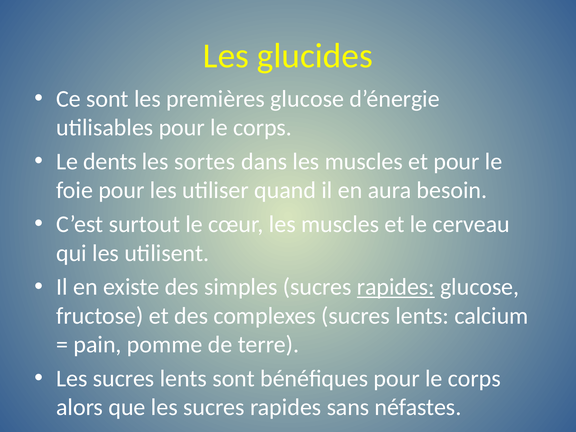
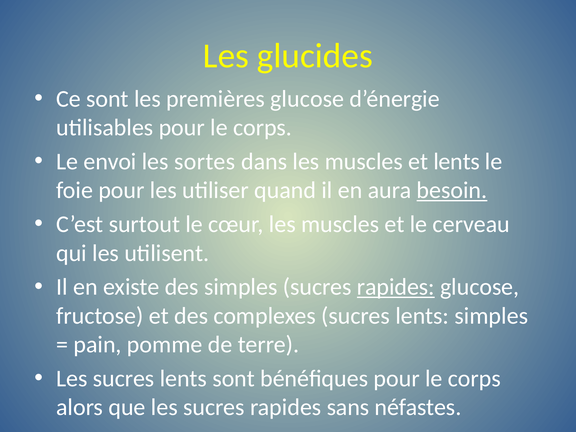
dents: dents -> envoi (110, 162)
et pour: pour -> lents (457, 162)
besoin underline: none -> present (452, 190)
lents calcium: calcium -> simples (491, 316)
